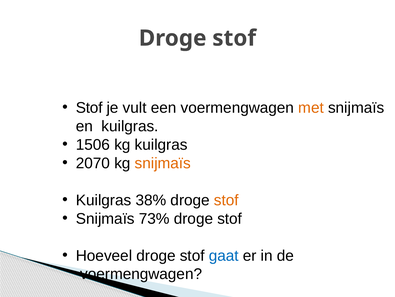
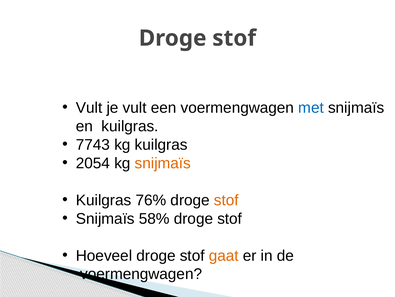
Stof: Stof -> Vult (89, 107)
met colour: orange -> blue (311, 107)
1506: 1506 -> 7743 (93, 144)
2070: 2070 -> 2054 (93, 163)
38%: 38% -> 76% (151, 200)
73%: 73% -> 58% (154, 218)
gaat colour: blue -> orange (224, 255)
